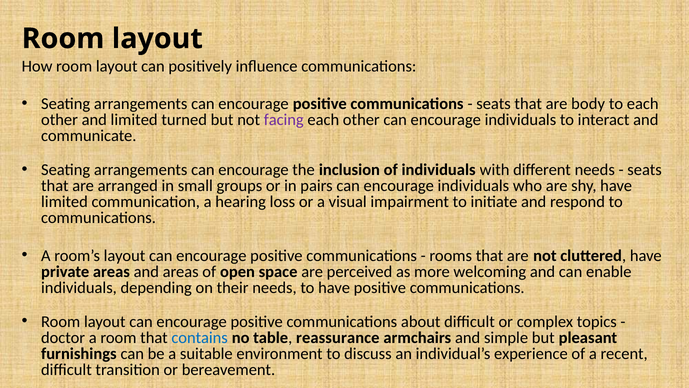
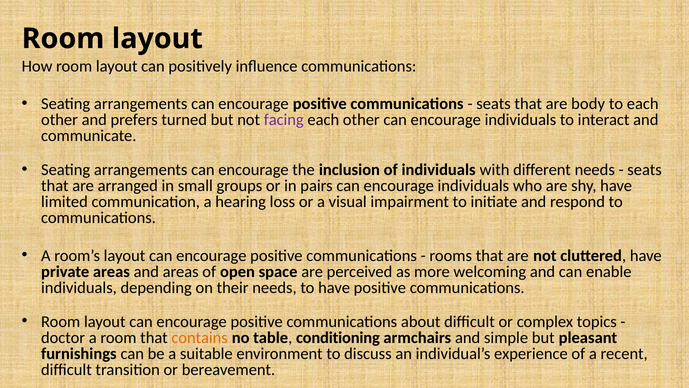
and limited: limited -> prefers (134, 120)
contains colour: blue -> orange (200, 337)
reassurance: reassurance -> conditioning (338, 337)
